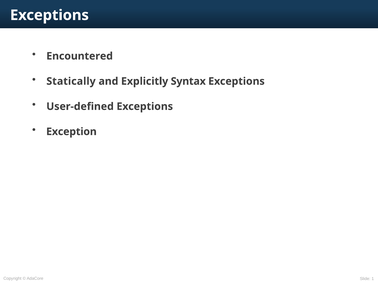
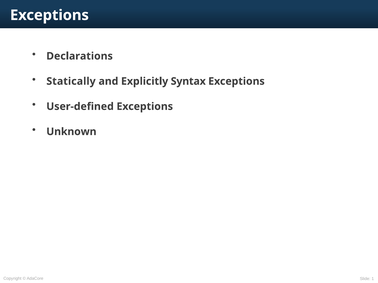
Encountered: Encountered -> Declarations (80, 56)
Exception: Exception -> Unknown (71, 132)
